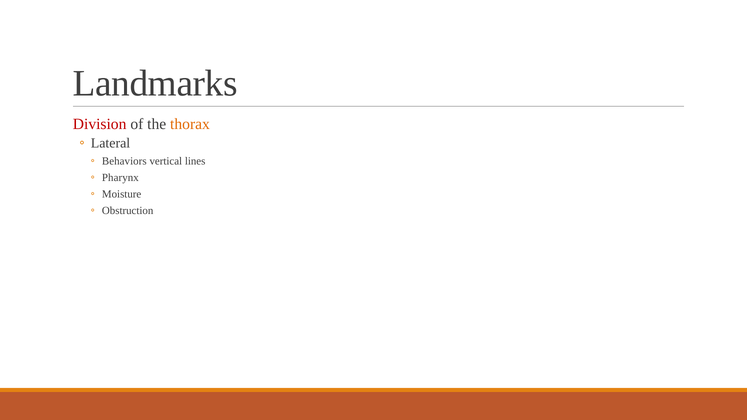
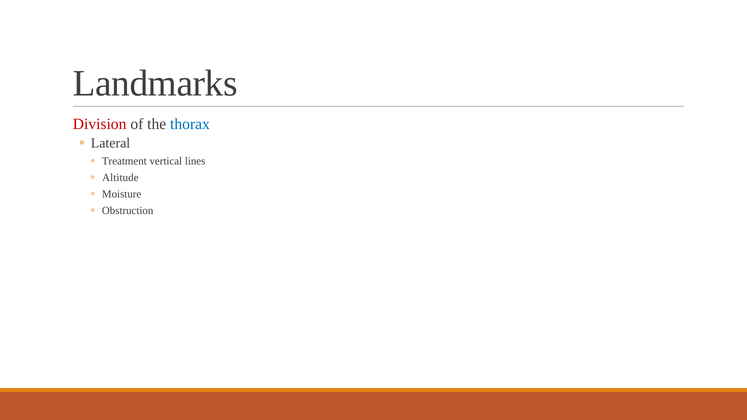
thorax colour: orange -> blue (190, 124)
Behaviors: Behaviors -> Treatment (124, 161)
Pharynx: Pharynx -> Altitude (120, 178)
